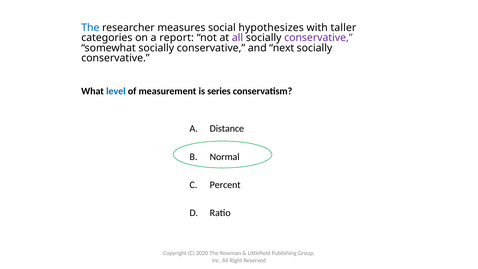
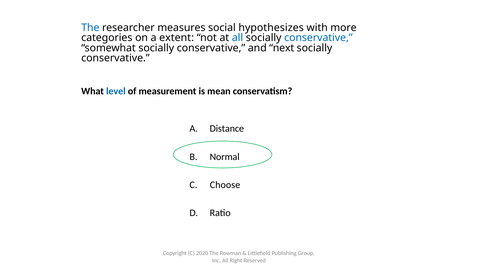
taller: taller -> more (343, 28)
report: report -> extent (177, 38)
all colour: purple -> blue (238, 38)
conservative colour: purple -> blue (318, 38)
series: series -> mean (219, 91)
Percent: Percent -> Choose (225, 185)
